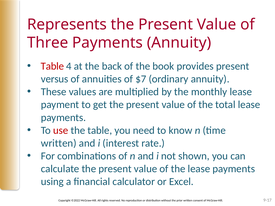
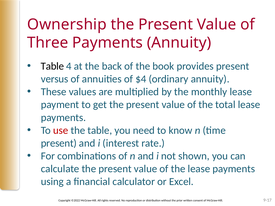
Represents: Represents -> Ownership (67, 24)
Table colour: red -> black (52, 66)
$7: $7 -> $4 (141, 79)
written: written -> present (59, 143)
